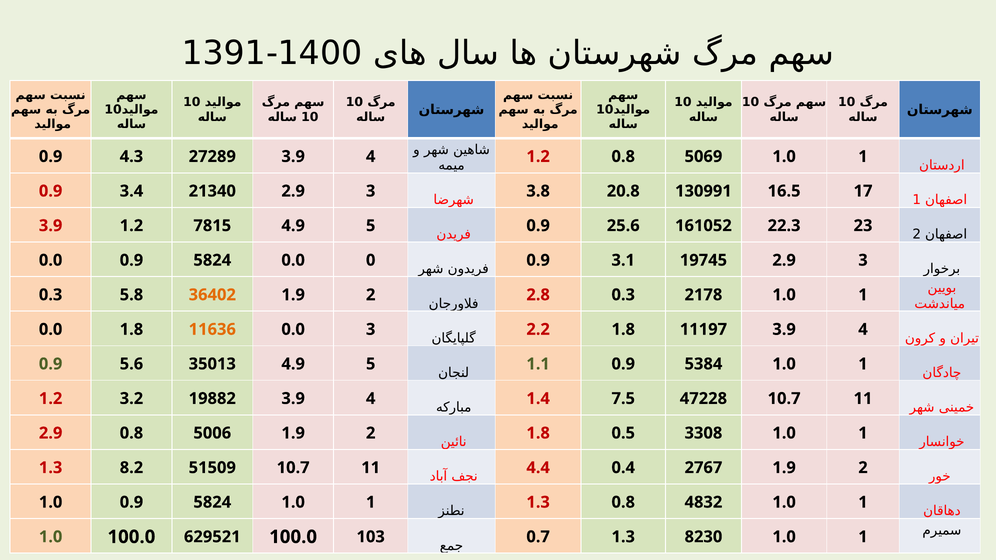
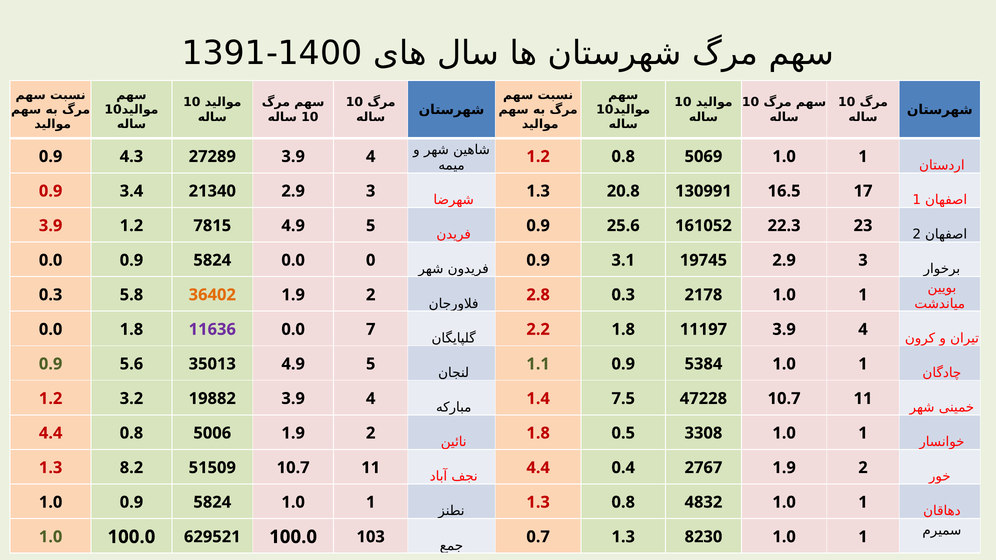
3.8: 3.8 -> 1.3 (538, 191)
11636 colour: orange -> purple (212, 329)
0.0 3: 3 -> 7 (371, 329)
2.9: 2.9 -> 4.4 (51, 433)
